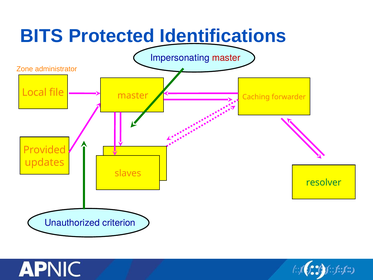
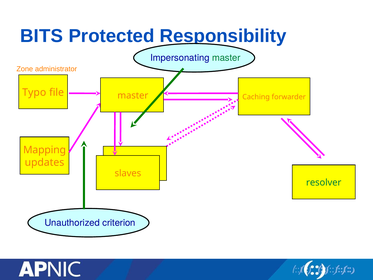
Identifications: Identifications -> Responsibility (223, 36)
master colour: red -> green (226, 58)
Local: Local -> Typo (34, 92)
Provided: Provided -> Mapping (45, 150)
